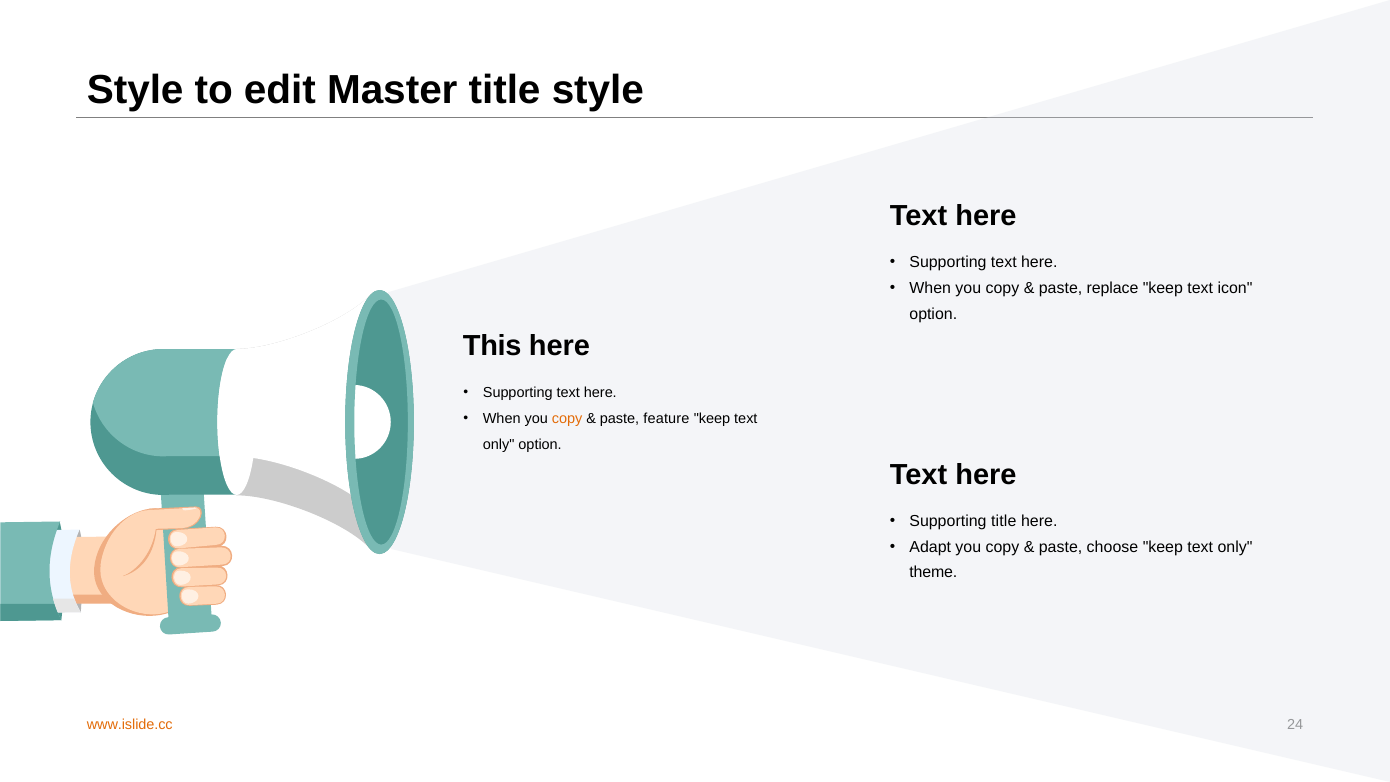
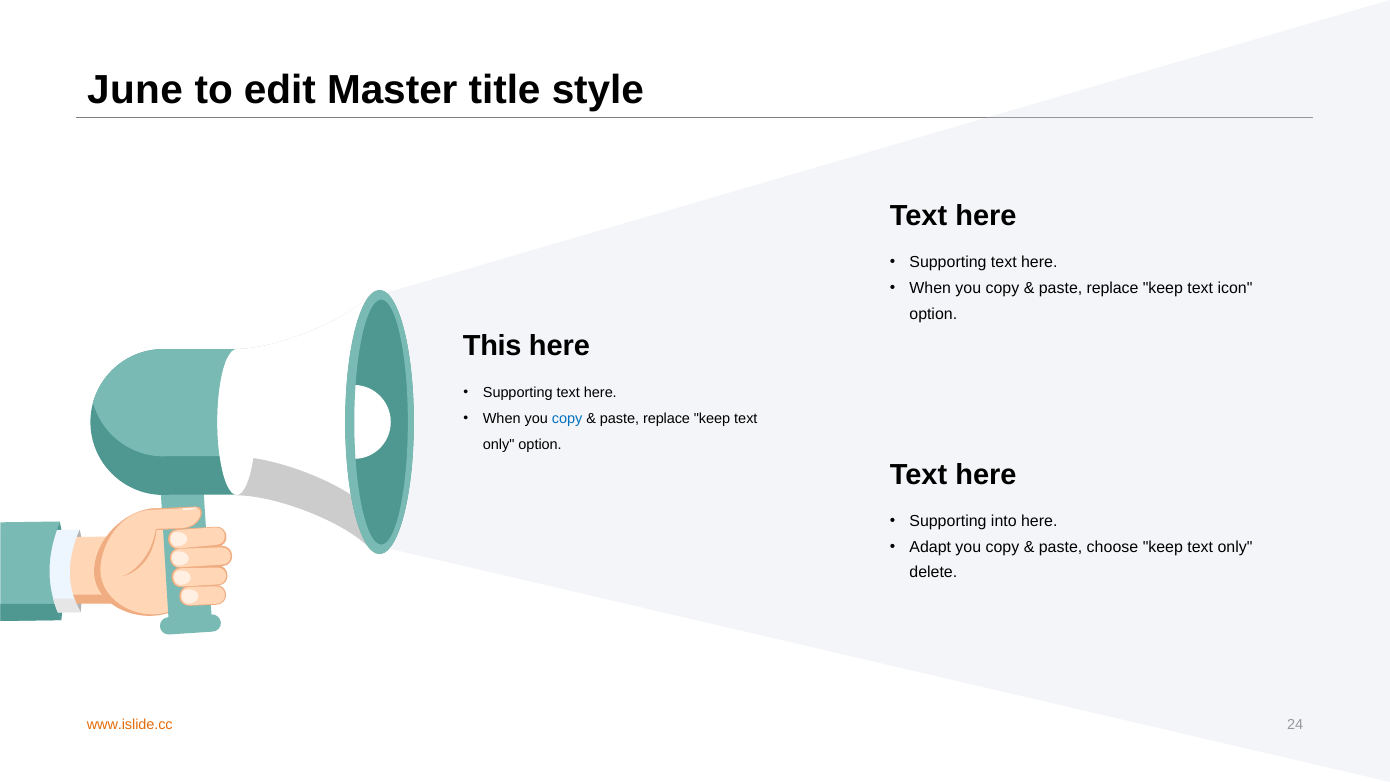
Style: Style -> June (135, 90)
copy colour: orange -> blue (567, 419)
feature: feature -> replace (667, 419)
Supporting title: title -> into (1004, 521)
theme: theme -> delete (933, 573)
